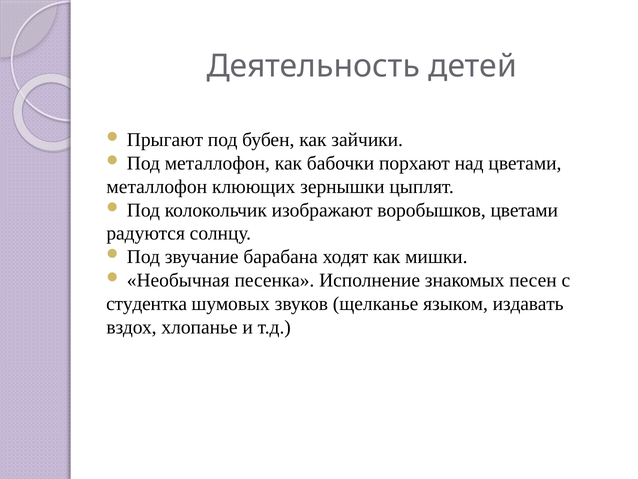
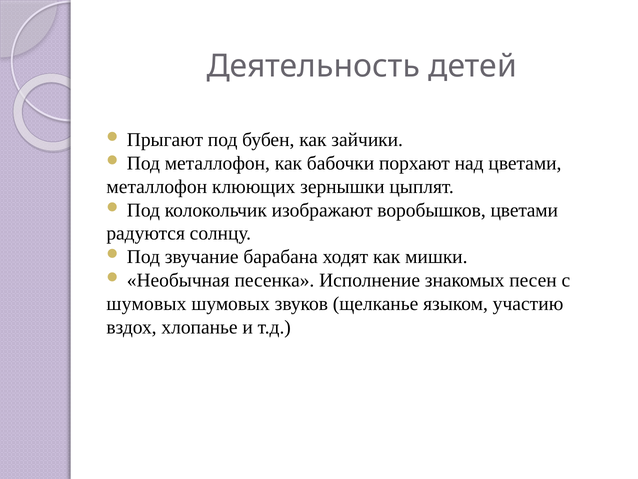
студентка: студентка -> шумовых (146, 303)
издавать: издавать -> участию (528, 303)
